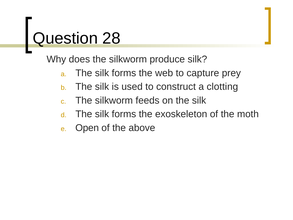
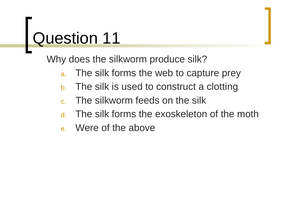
28: 28 -> 11 (111, 38)
Open: Open -> Were (87, 128)
